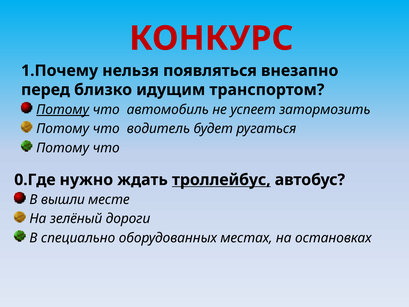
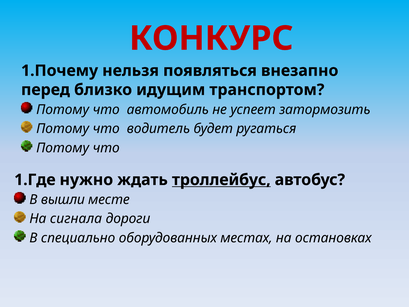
Потому underline: present -> none (63, 110)
0.Где: 0.Где -> 1.Где (35, 180)
зелёный: зелёный -> сигнала (76, 219)
